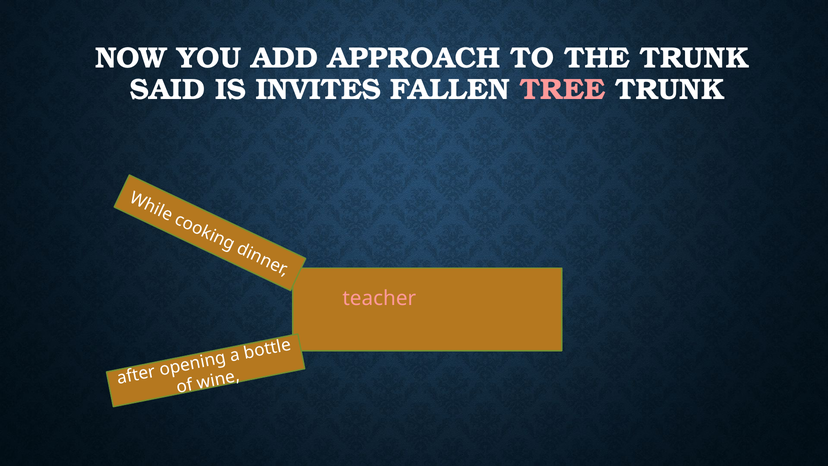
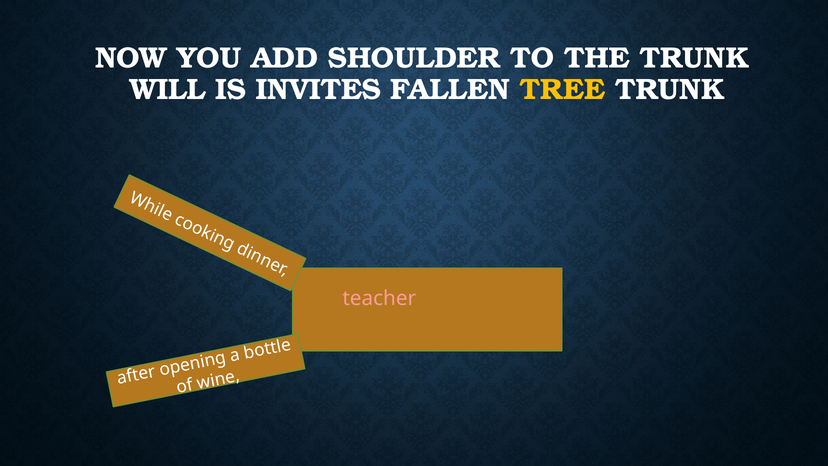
APPROACH: APPROACH -> SHOULDER (414, 58)
SAID: SAID -> WILL (168, 89)
TREE colour: pink -> yellow (562, 89)
